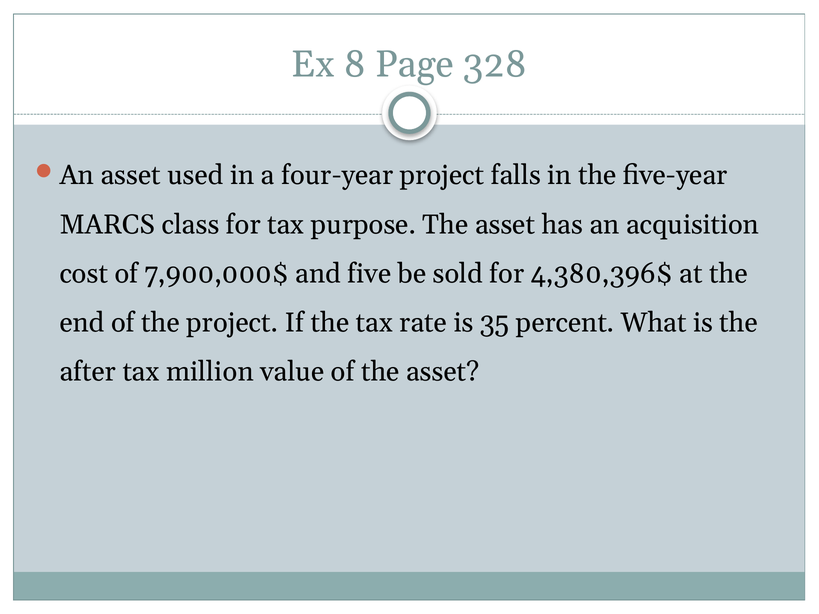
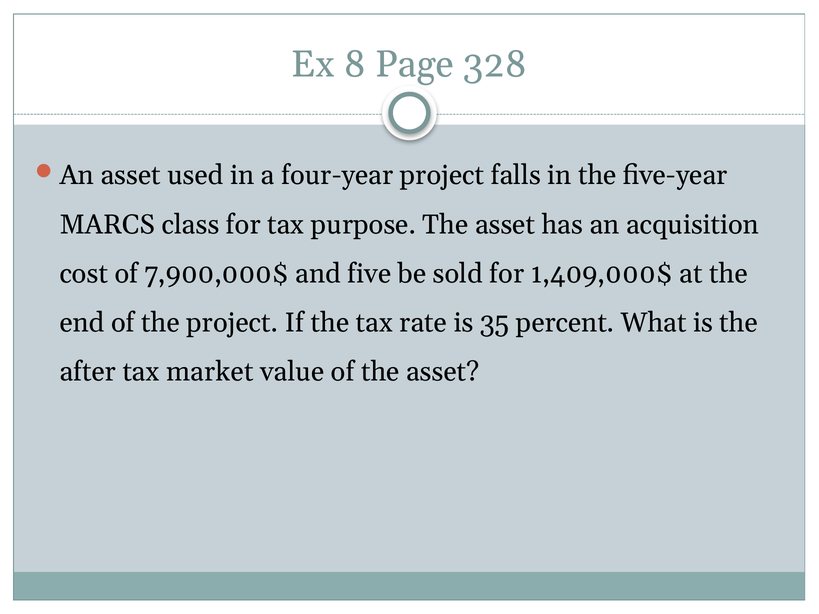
4,380,396$: 4,380,396$ -> 1,409,000$ (602, 274)
million: million -> market (210, 372)
